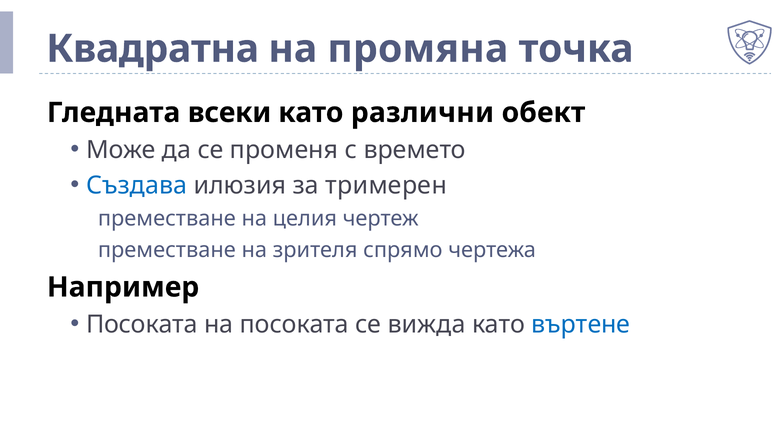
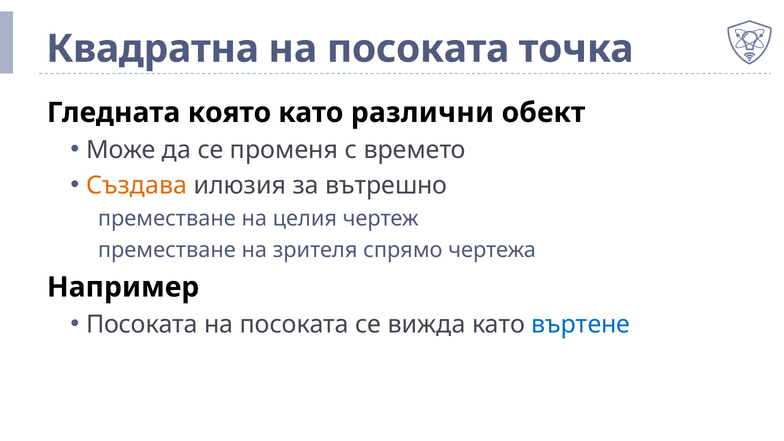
промяна: промяна -> посоката (418, 49)
всеки: всеки -> която (229, 113)
Създава colour: blue -> orange (137, 185)
тримерен: тримерен -> вътрешно (386, 185)
